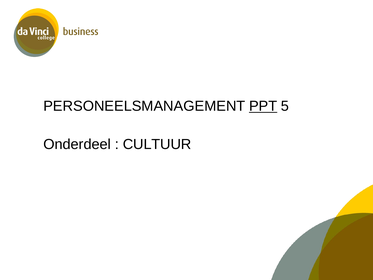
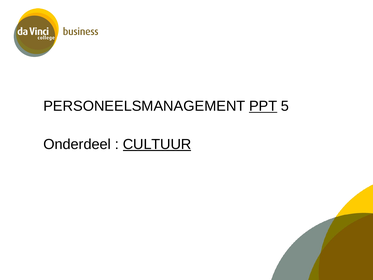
CULTUUR underline: none -> present (157, 144)
